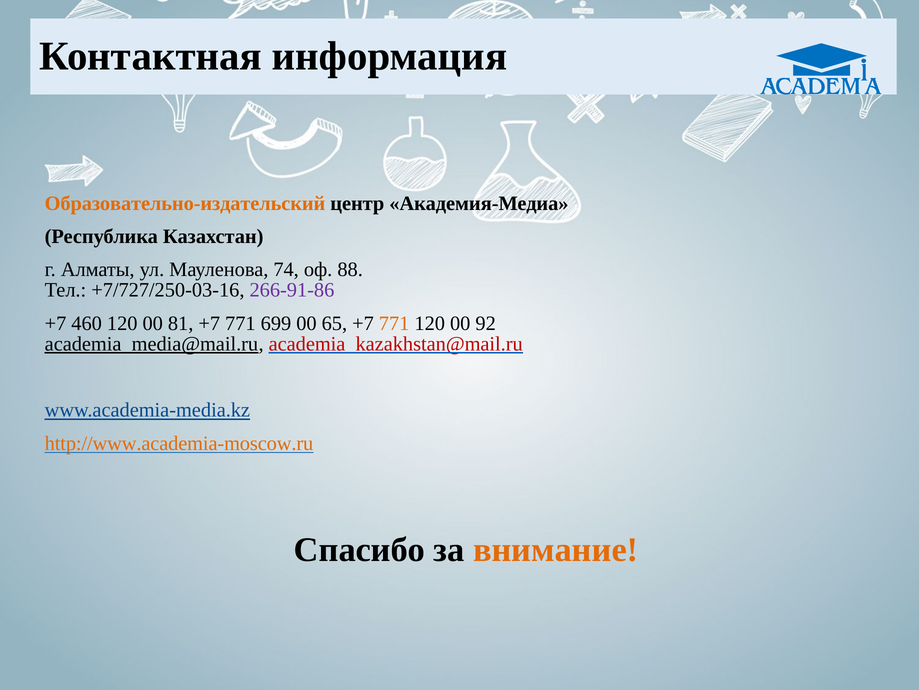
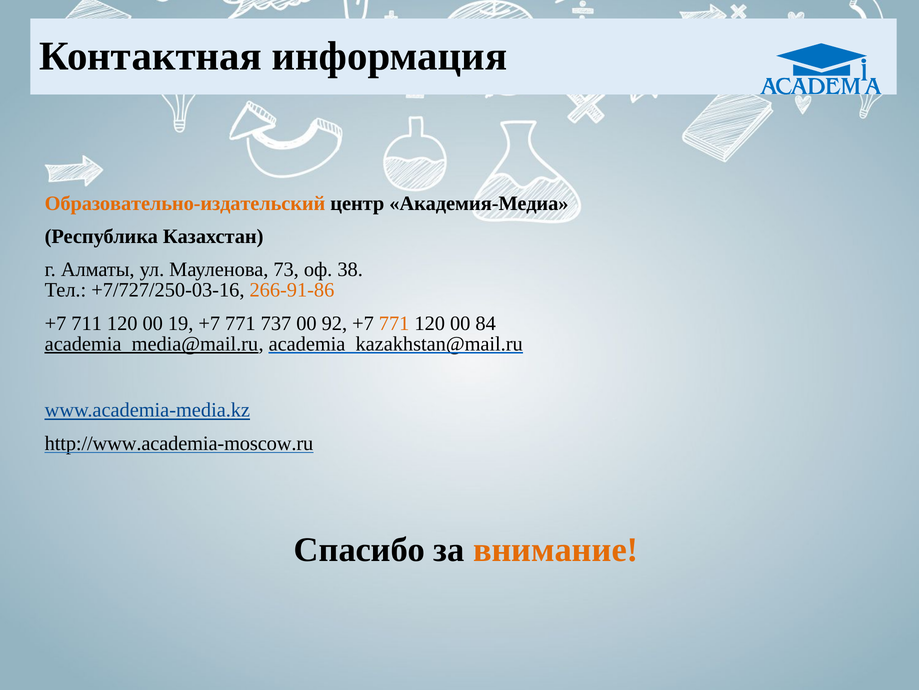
74: 74 -> 73 (286, 269)
88: 88 -> 38 (350, 269)
266-91-86 colour: purple -> orange (292, 290)
460: 460 -> 711 (87, 323)
81: 81 -> 19 (181, 323)
699: 699 -> 737 (276, 323)
65: 65 -> 92 (334, 323)
92: 92 -> 84 (486, 323)
academia_kazakhstan@mail.ru colour: red -> black (396, 343)
http://www.academia-moscow.ru colour: orange -> black (179, 443)
